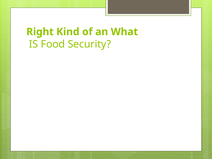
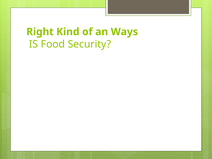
What: What -> Ways (124, 32)
